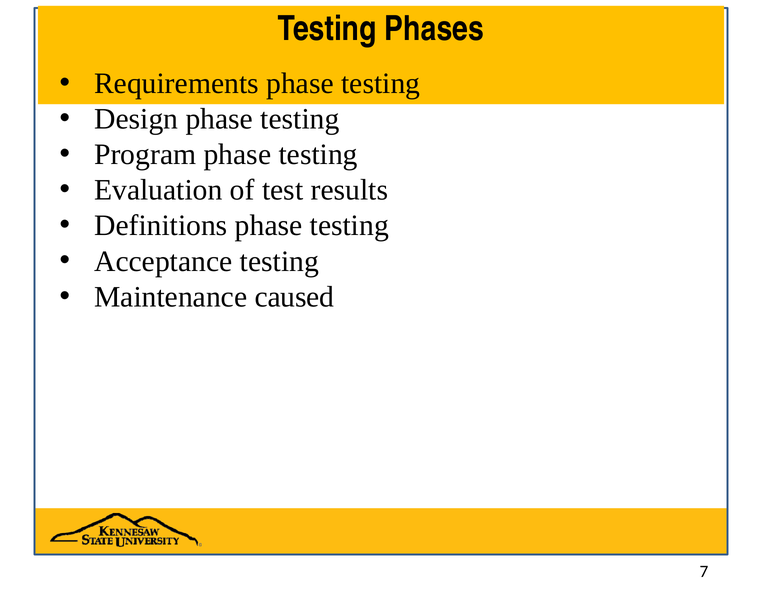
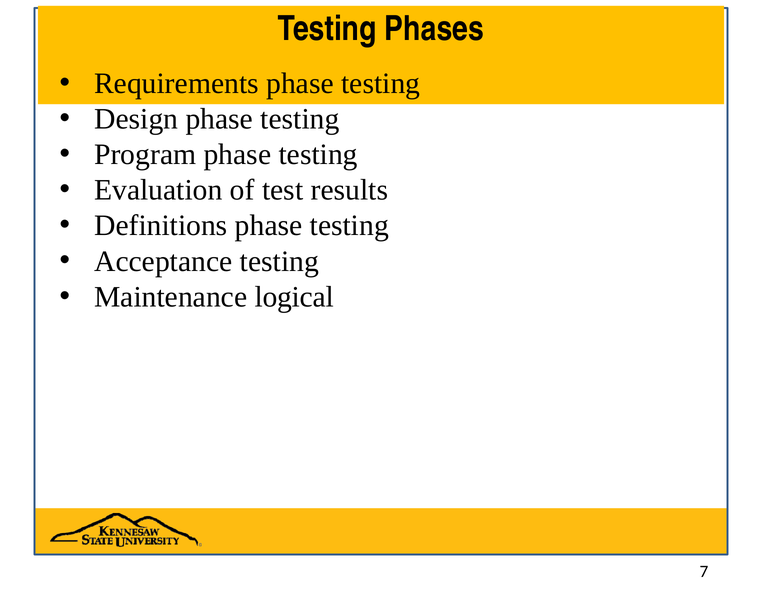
caused: caused -> logical (294, 297)
